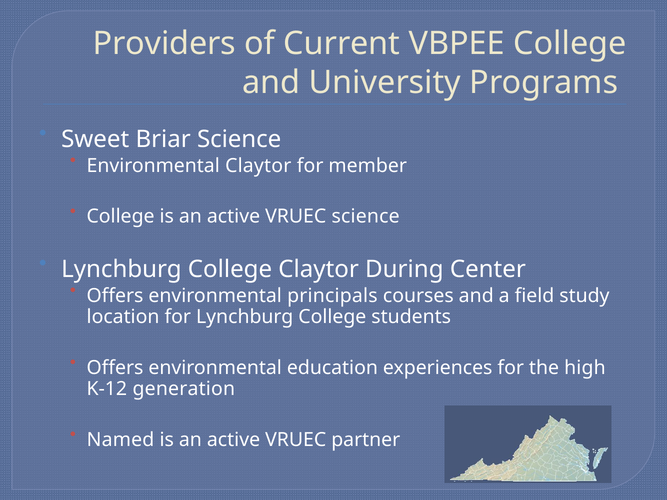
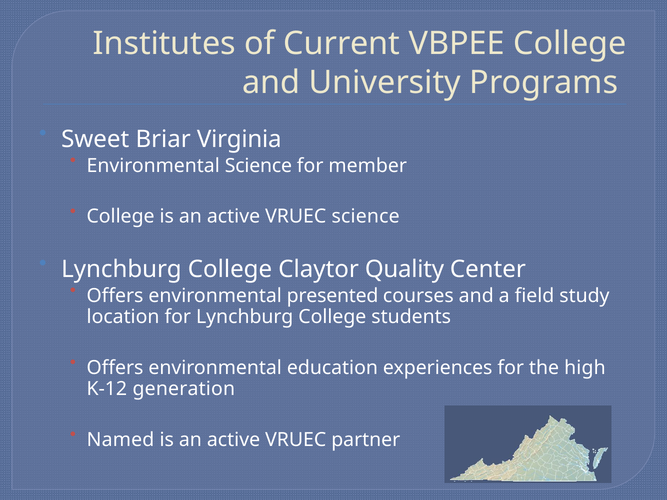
Providers: Providers -> Institutes (164, 43)
Briar Science: Science -> Virginia (239, 140)
Environmental Claytor: Claytor -> Science (258, 166)
During: During -> Quality (404, 270)
principals: principals -> presented (333, 296)
